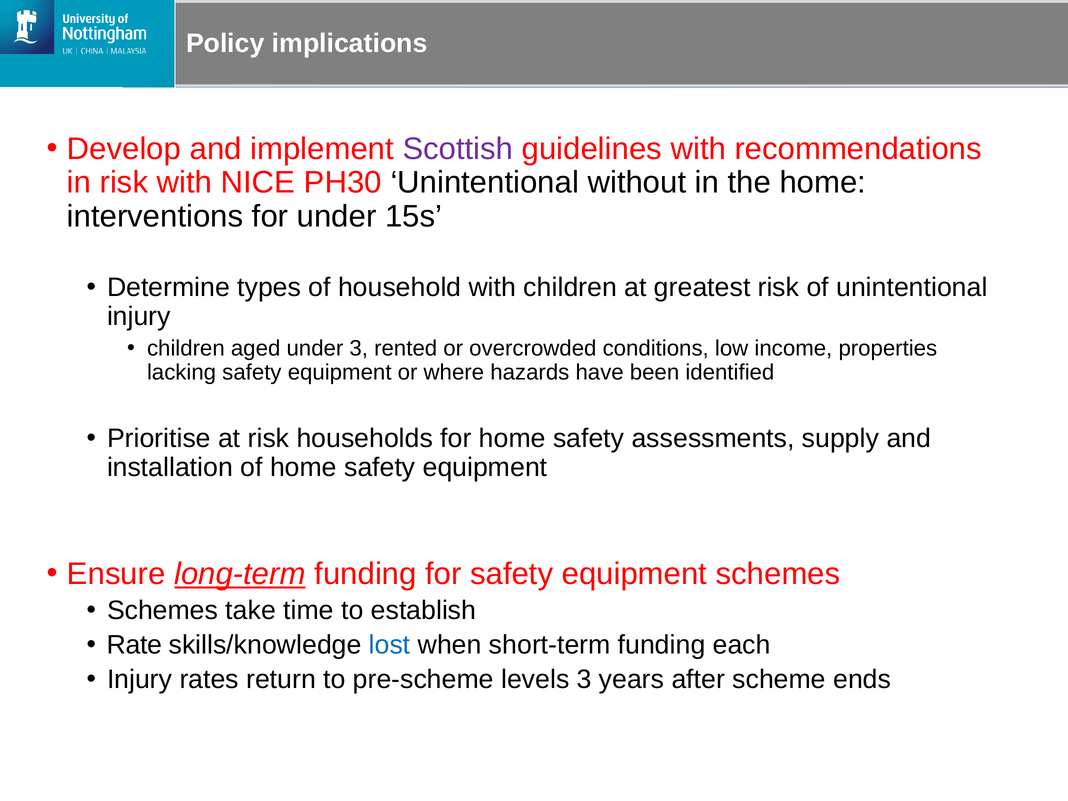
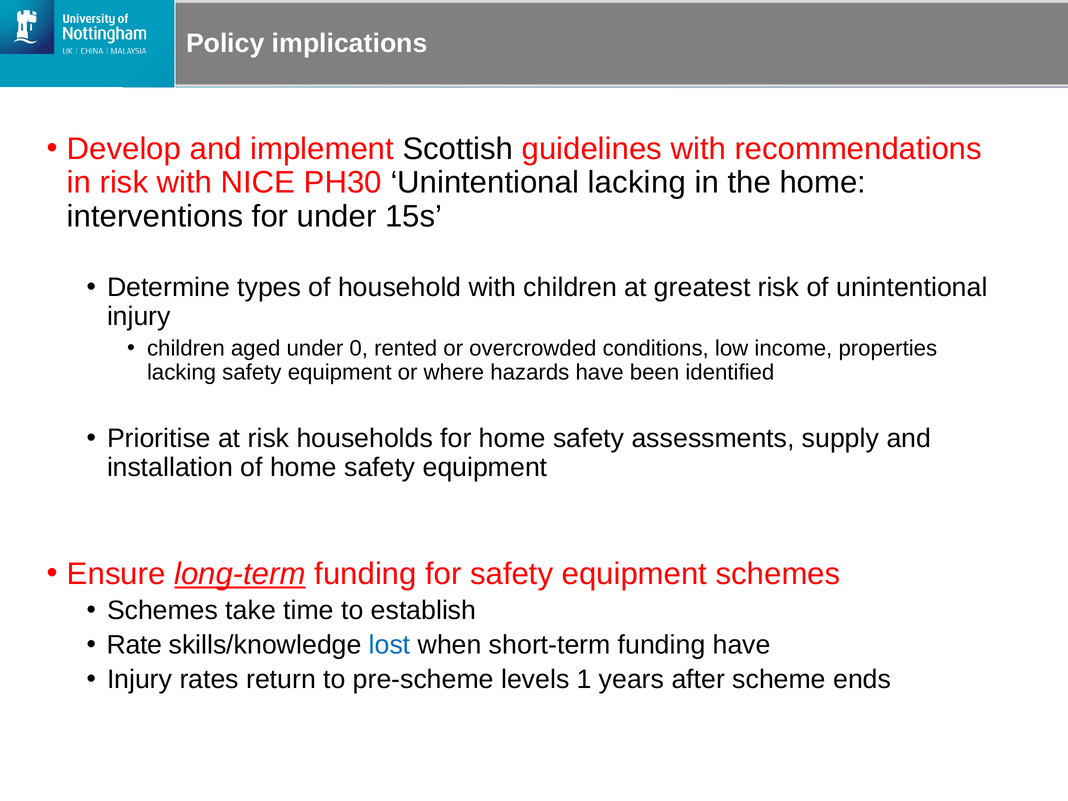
Scottish colour: purple -> black (458, 149)
Unintentional without: without -> lacking (637, 183)
under 3: 3 -> 0 (359, 348)
funding each: each -> have (742, 645)
levels 3: 3 -> 1 (584, 679)
